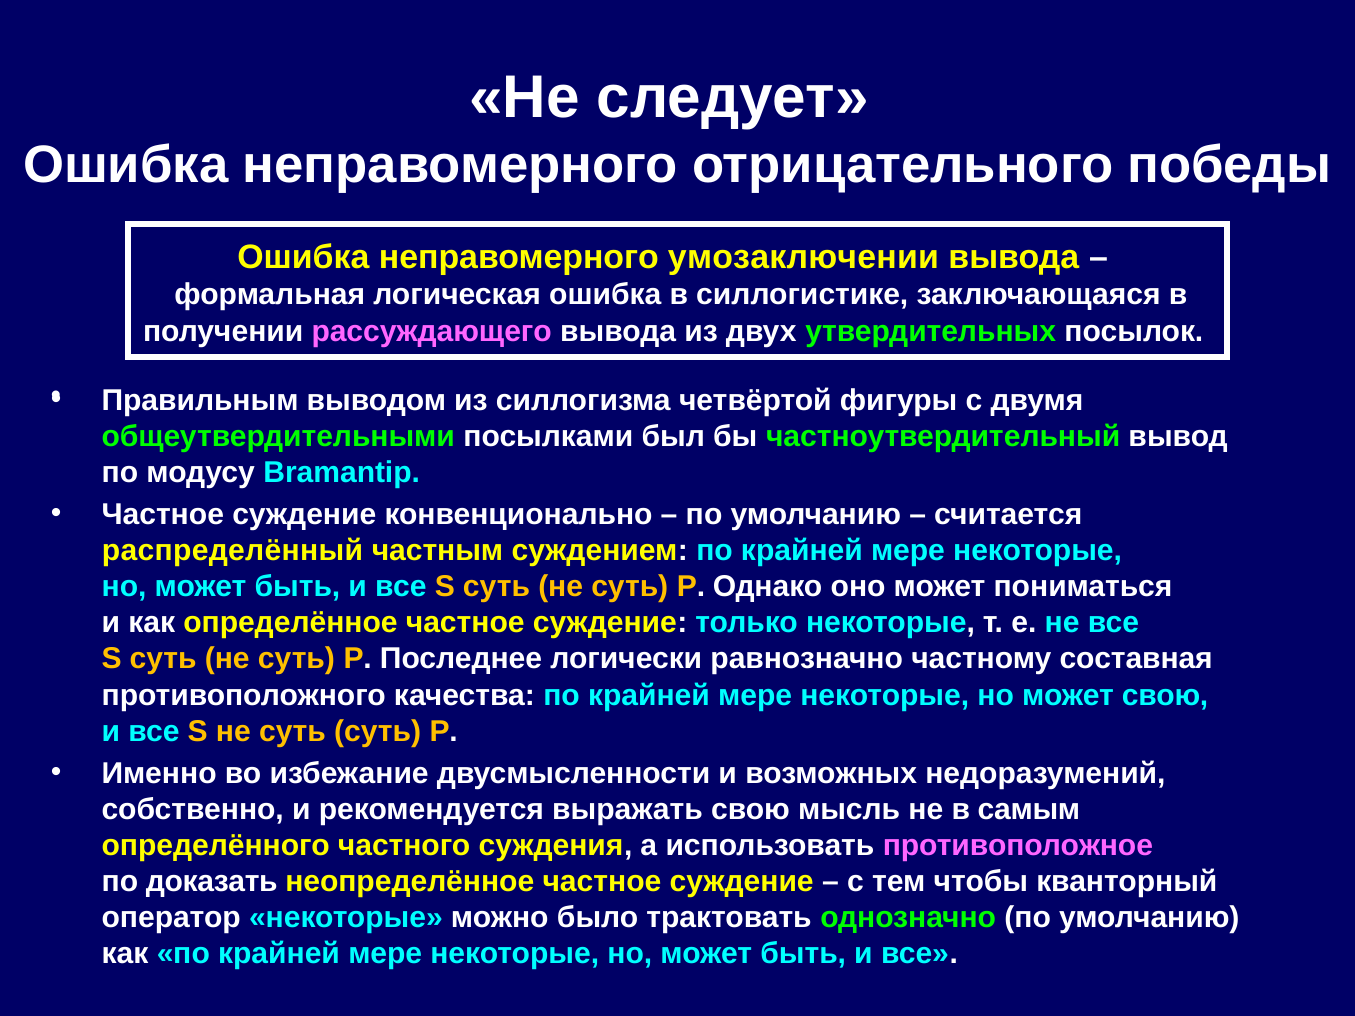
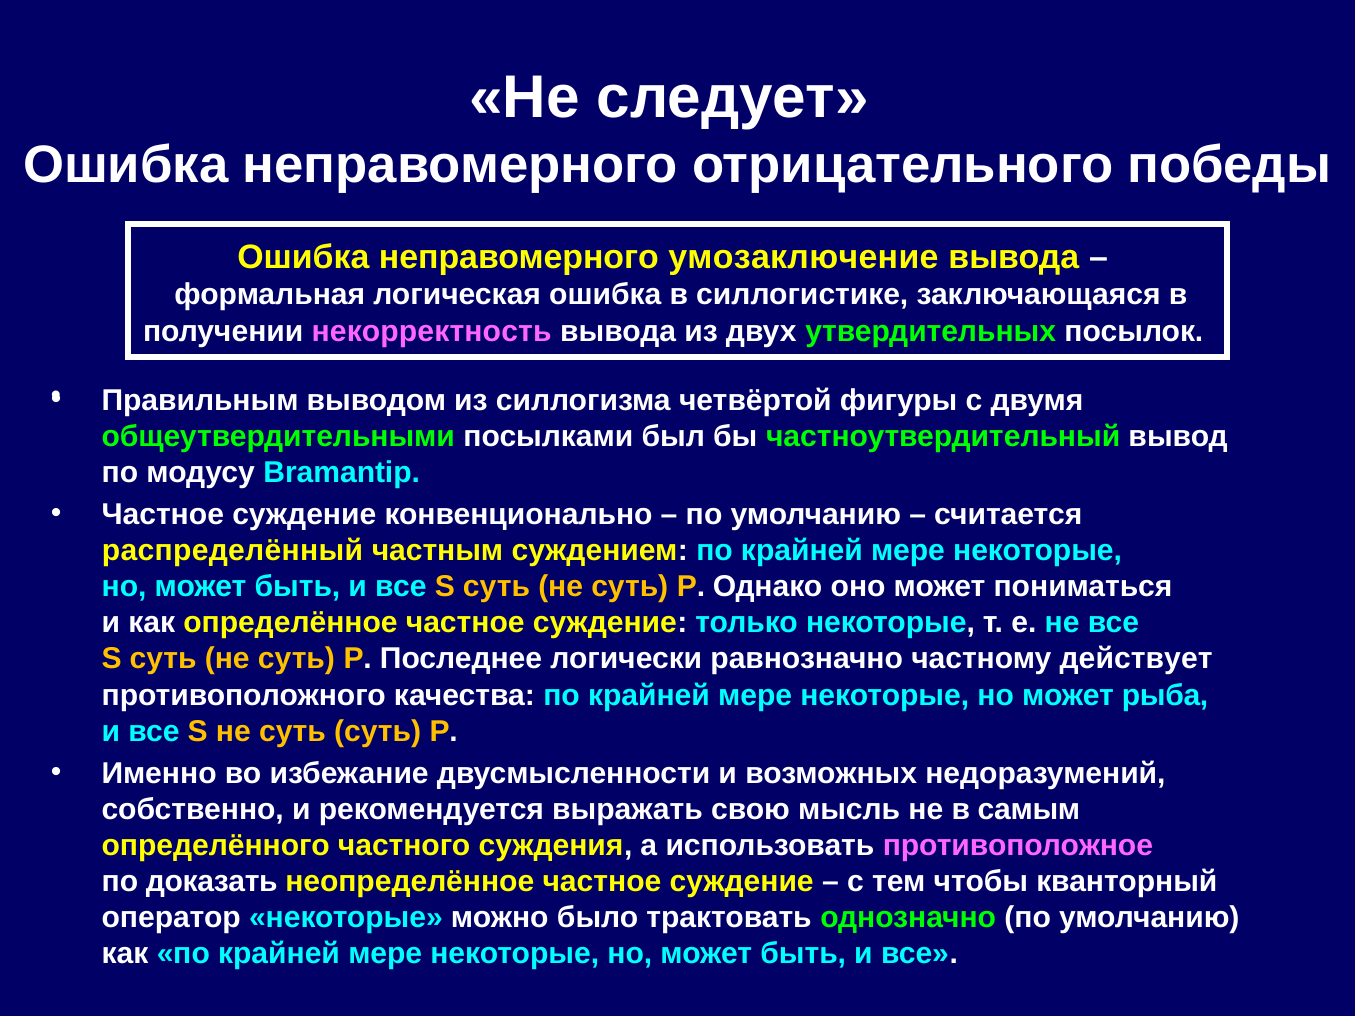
умозаключении: умозаключении -> умозаключение (803, 257)
рассуждающего: рассуждающего -> некорректность (432, 331)
составная: составная -> действует (1136, 659)
может свою: свою -> рыба (1165, 695)
